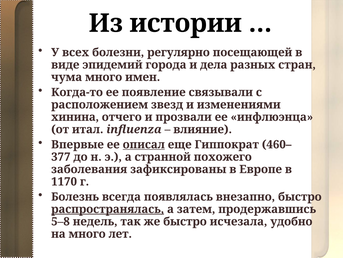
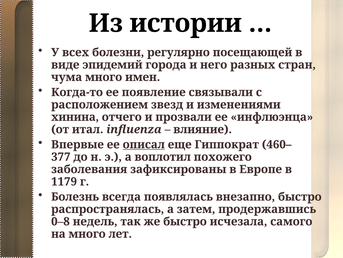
дела: дела -> него (214, 65)
странной: странной -> воплотил (163, 156)
1170: 1170 -> 1179 (64, 181)
распространялась underline: present -> none (108, 209)
5–8: 5–8 -> 0–8 (60, 221)
удобно: удобно -> самого (291, 221)
